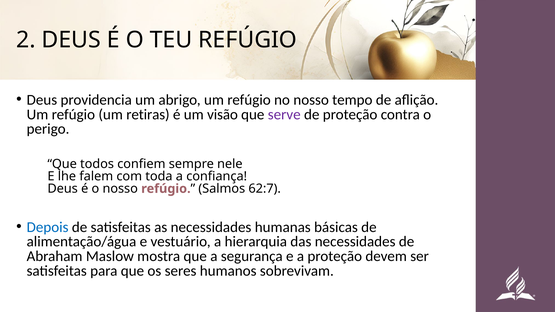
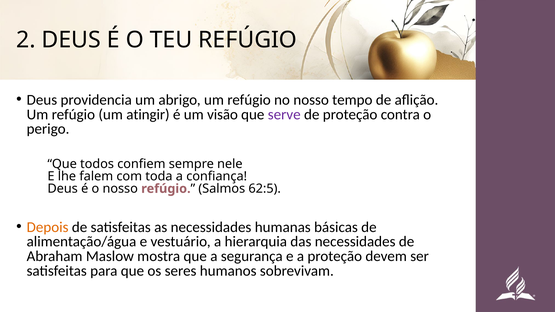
retiras: retiras -> atingir (148, 115)
62:7: 62:7 -> 62:5 (265, 189)
Depois colour: blue -> orange (48, 227)
